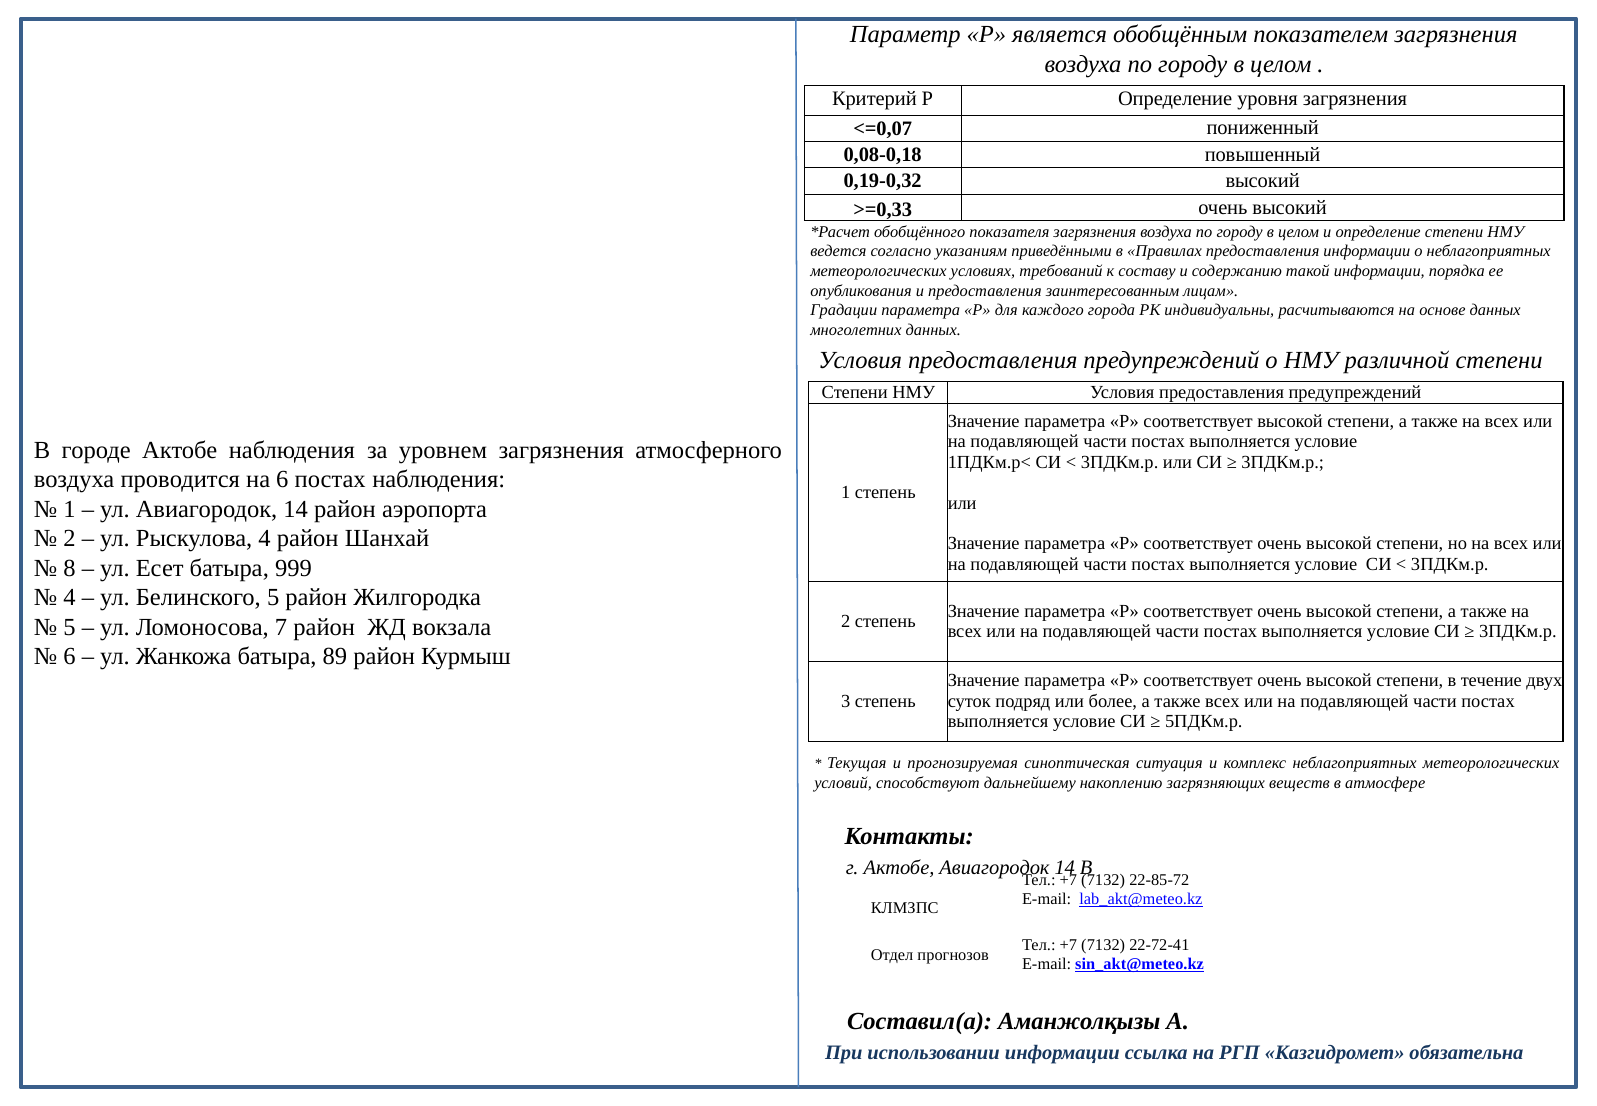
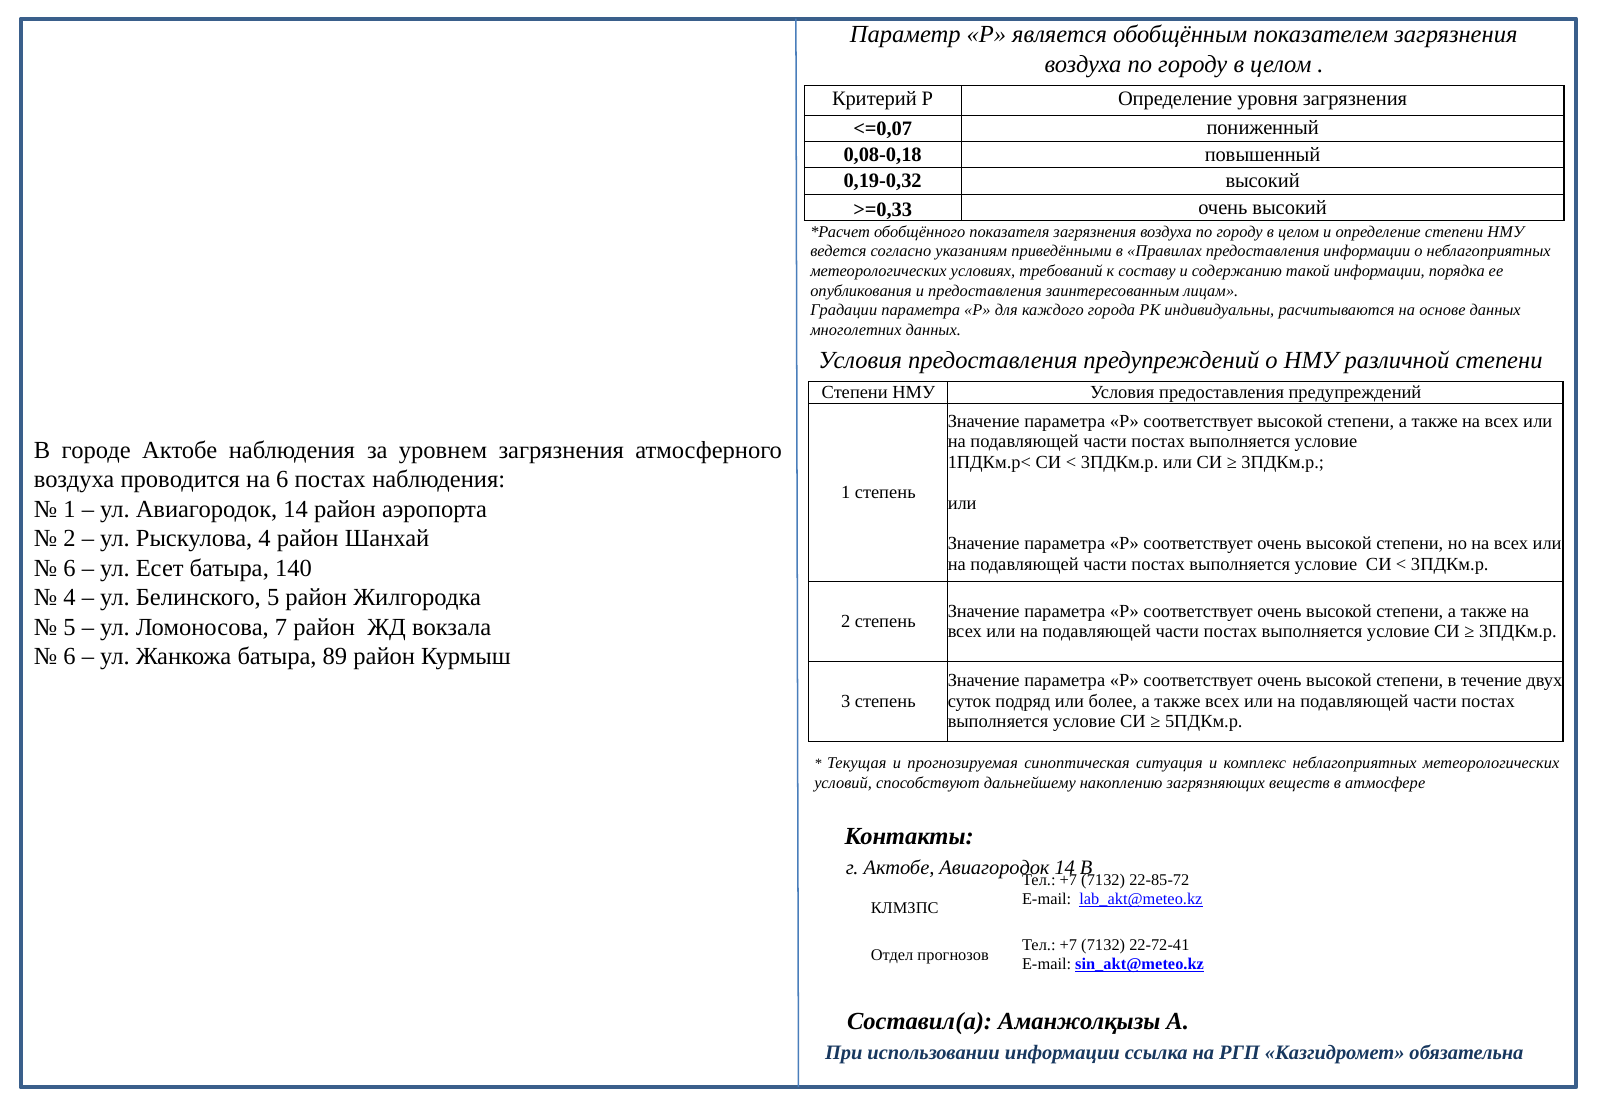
8: 8 -> 6 (70, 568)
999: 999 -> 140 (293, 568)
